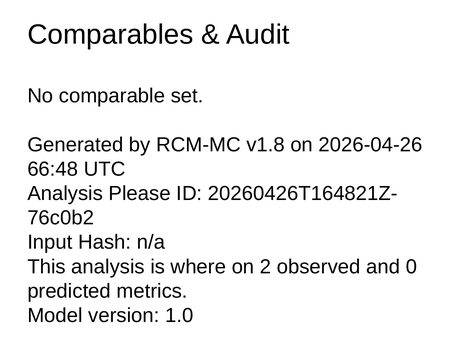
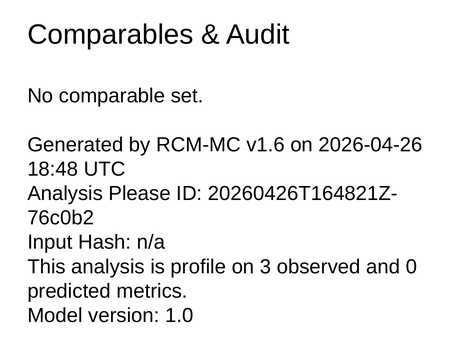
v1.8: v1.8 -> v1.6 (266, 145)
66:48: 66:48 -> 18:48 (53, 169)
where: where -> profile (198, 266)
2: 2 -> 3 (266, 266)
